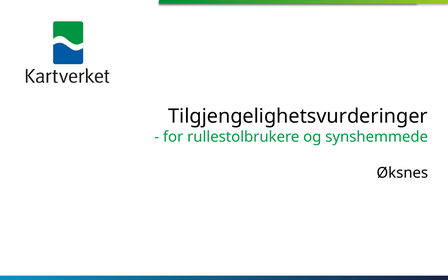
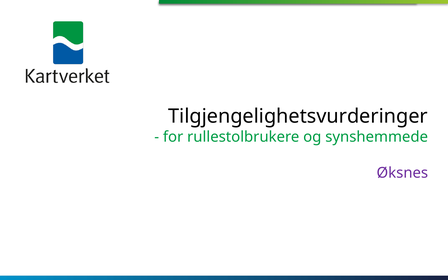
Øksnes colour: black -> purple (402, 173)
